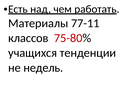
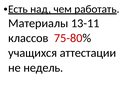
77-11: 77-11 -> 13-11 (85, 23)
тенденции: тенденции -> аттестации (88, 53)
